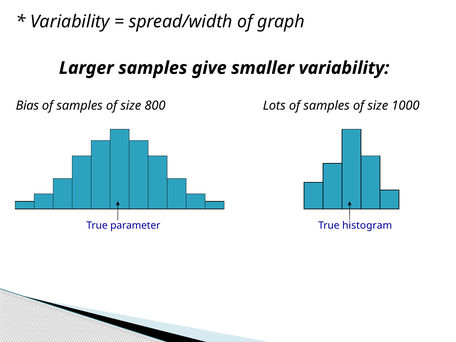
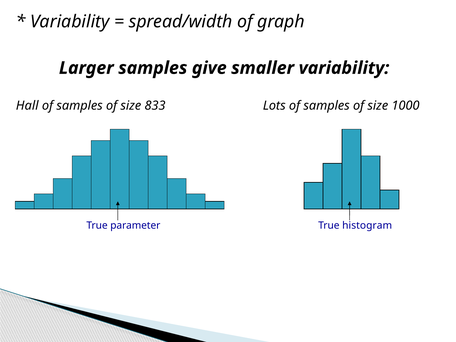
Bias: Bias -> Hall (27, 106)
800: 800 -> 833 (155, 106)
